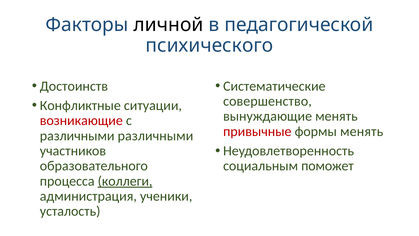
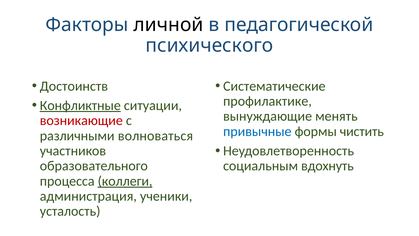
совершенство: совершенство -> профилактике (267, 101)
Конфликтные underline: none -> present (80, 105)
привычные colour: red -> blue (257, 131)
формы менять: менять -> чистить (362, 131)
различными различными: различными -> волноваться (155, 136)
поможет: поможет -> вдохнуть (327, 166)
